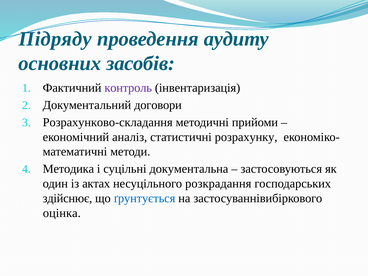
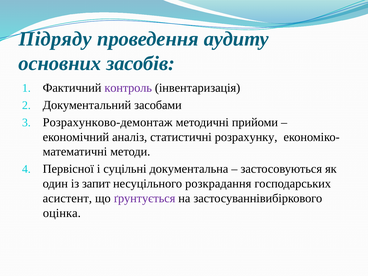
договори: договори -> засобами (158, 105)
Розрахунково-складання: Розрахунково-складання -> Розрахунково-демонтаж (108, 122)
Методика: Методика -> Первісної (68, 169)
актах: актах -> запит (96, 184)
здійснює: здійснює -> асистент (67, 198)
ґрунтується colour: blue -> purple (145, 198)
